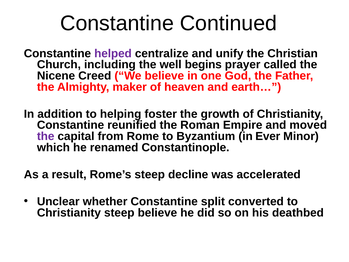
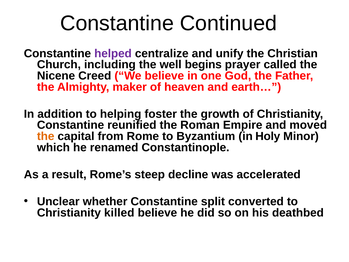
the colour: purple -> orange (46, 136)
Ever: Ever -> Holy (268, 136)
Christianity steep: steep -> killed (119, 212)
